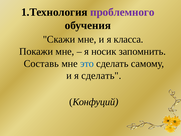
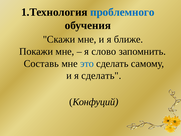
проблемного colour: purple -> blue (122, 12)
класса: класса -> ближе (128, 39)
носик: носик -> слово (104, 51)
